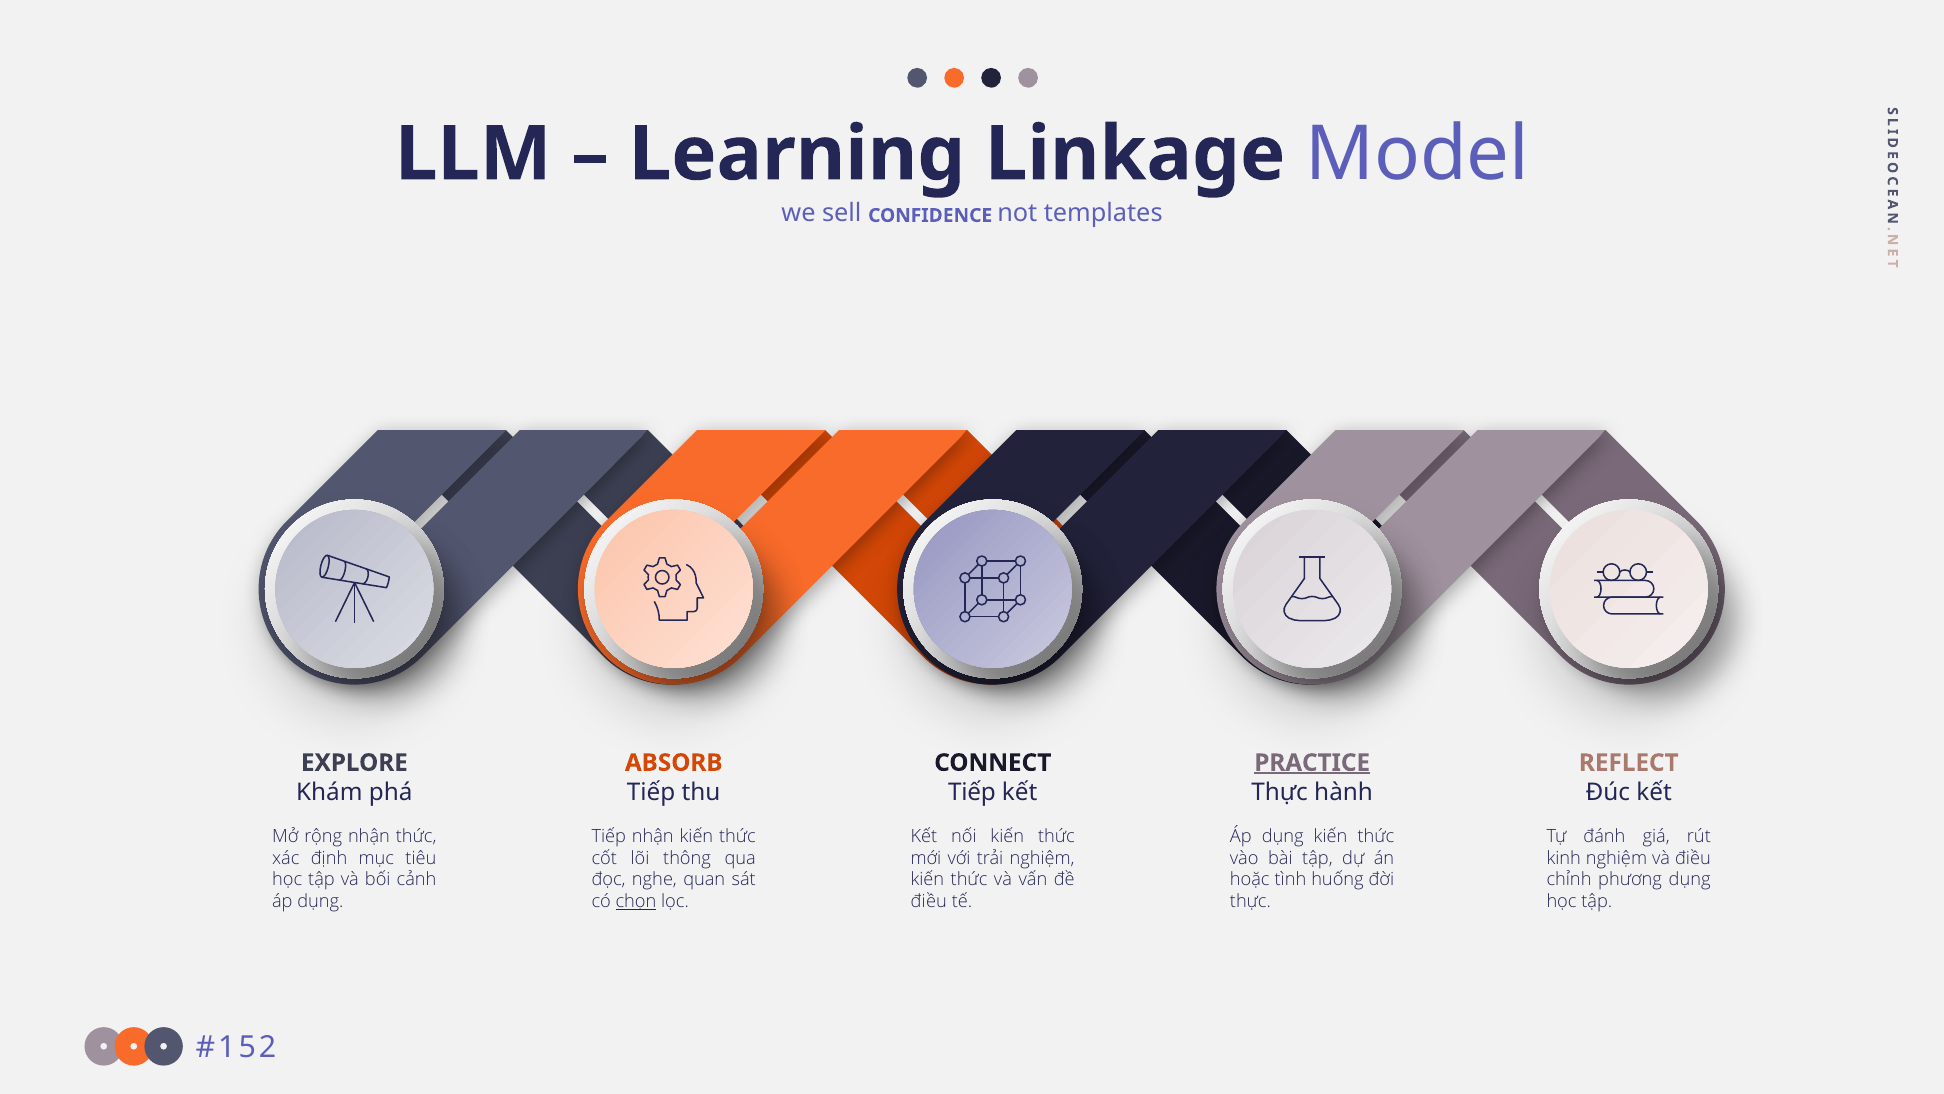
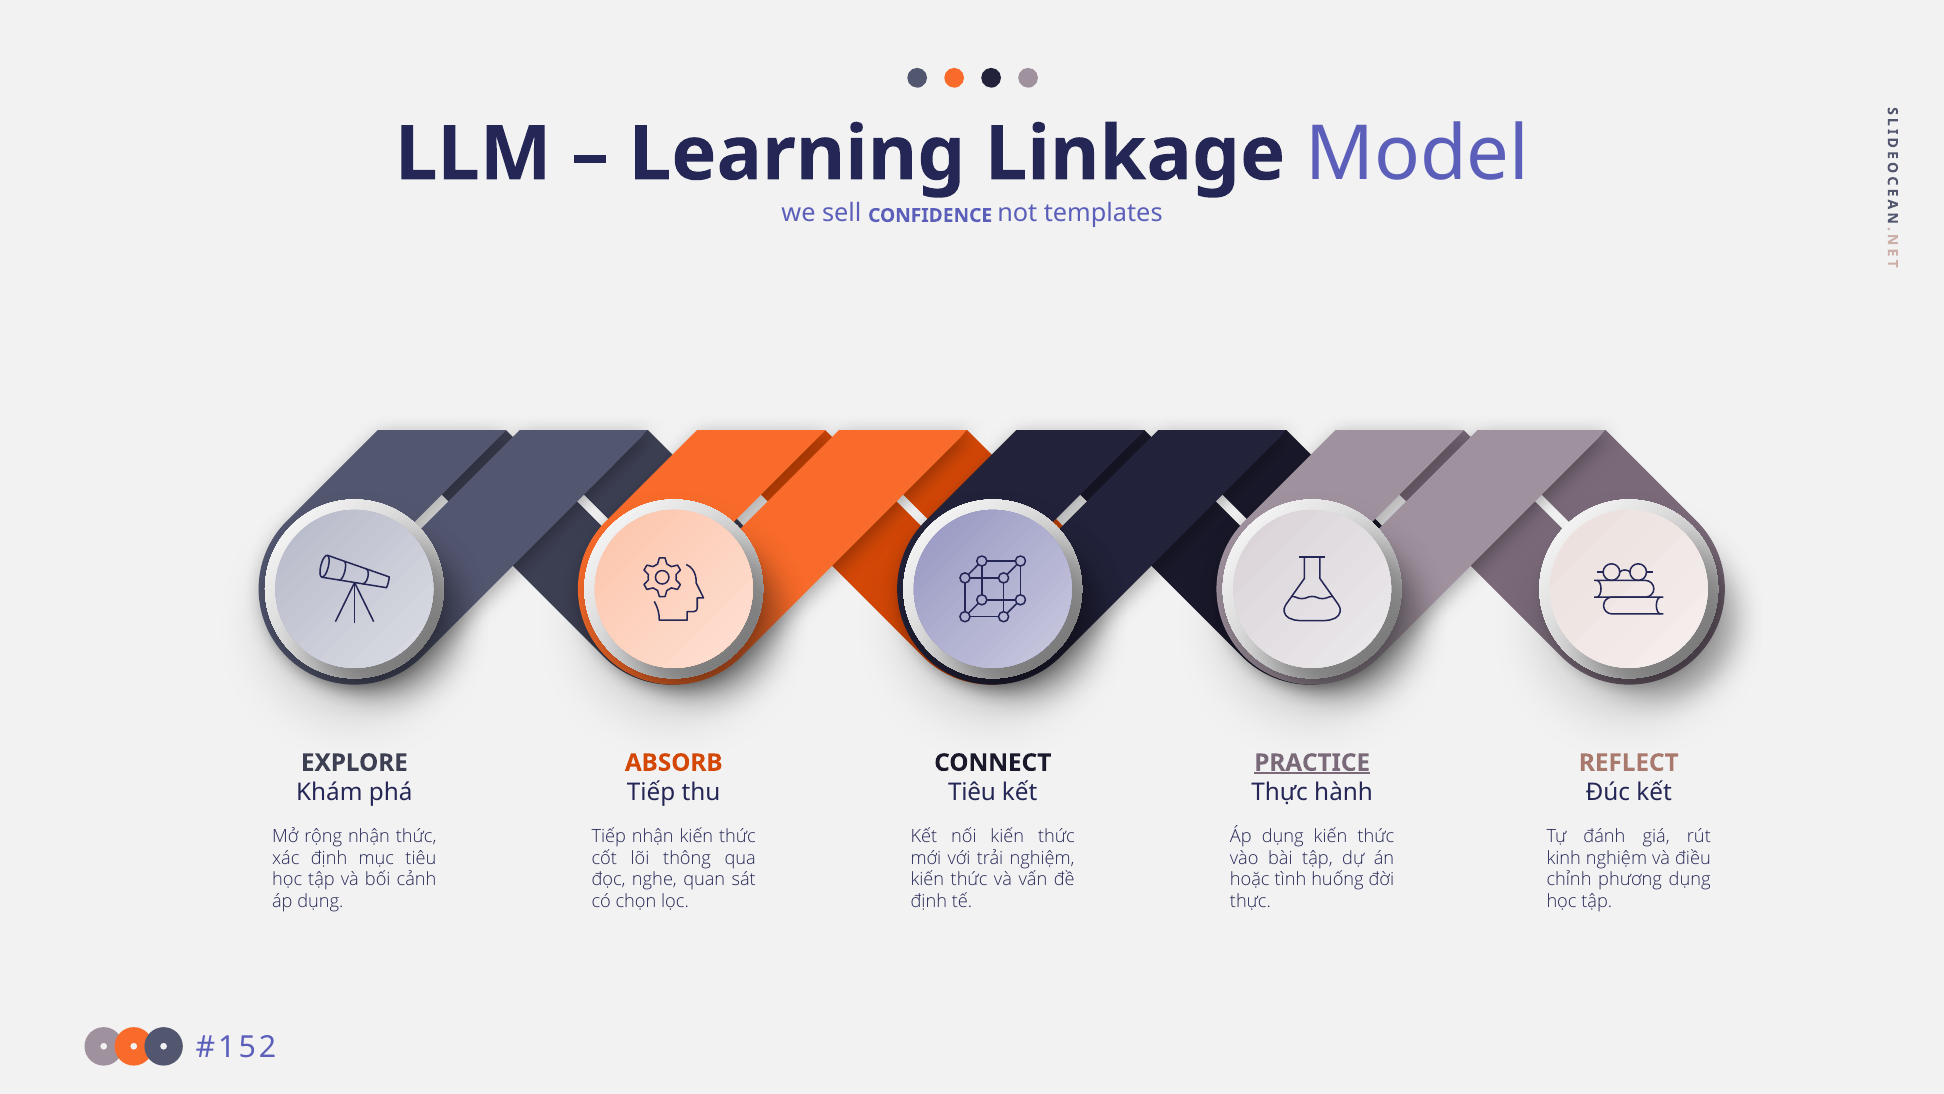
Tiếp: Tiếp -> Tiêu (972, 792)
chọn underline: present -> none (636, 901)
điều: điều -> định (929, 901)
